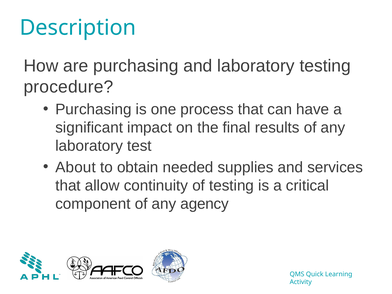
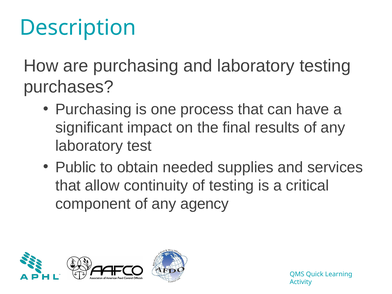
procedure: procedure -> purchases (69, 87)
About: About -> Public (76, 167)
